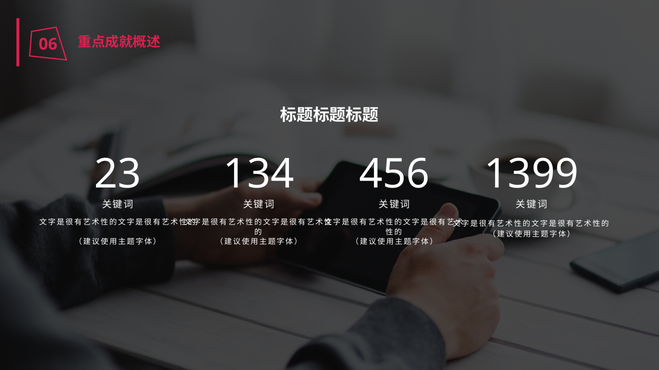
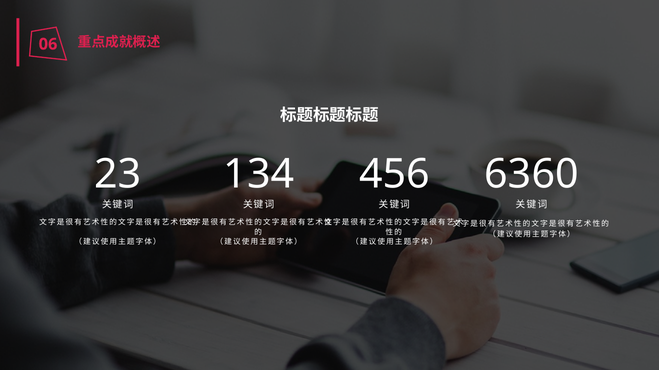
1399: 1399 -> 6360 (532, 174)
